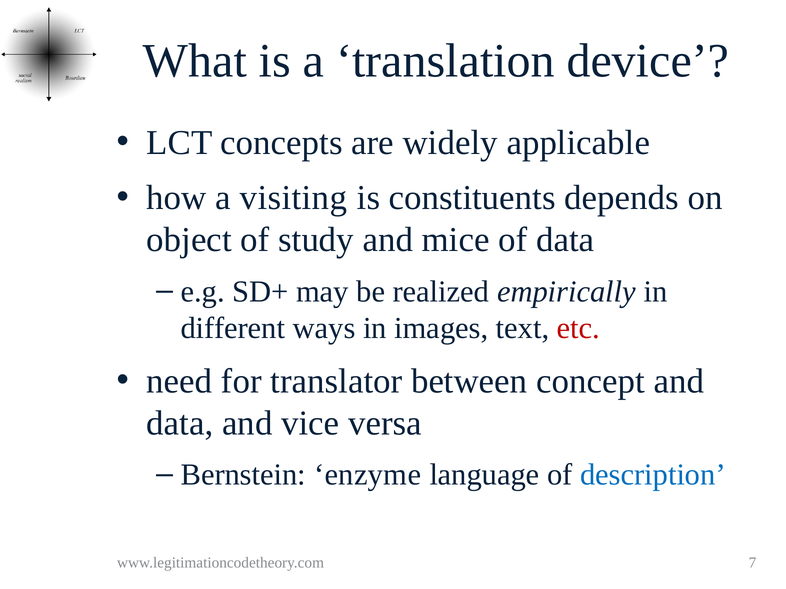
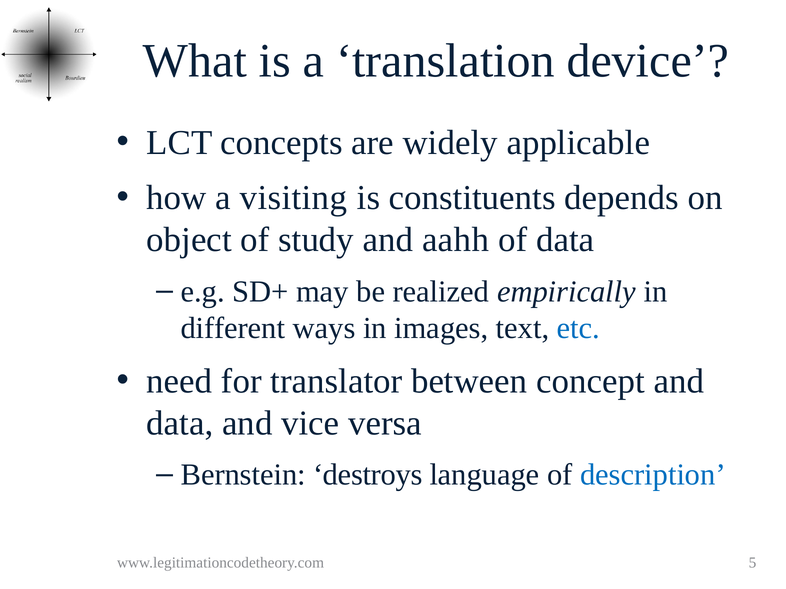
mice: mice -> aahh (456, 240)
etc colour: red -> blue (578, 328)
enzyme: enzyme -> destroys (368, 475)
7: 7 -> 5 (753, 563)
